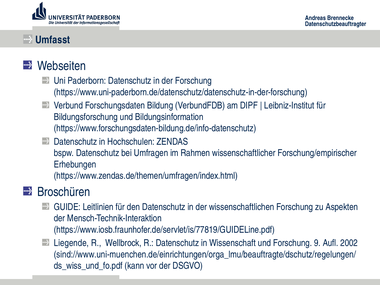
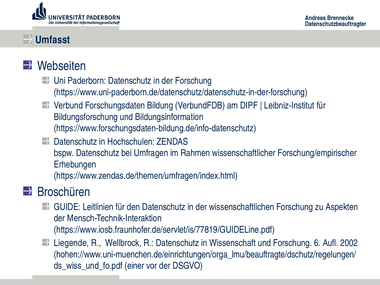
9: 9 -> 6 (317, 243)
sind://www.uni-muenchen.de/einrichtungen/orga_lmu/beauftragte/dschutz/regelungen/: sind://www.uni-muenchen.de/einrichtungen/orga_lmu/beauftragte/dschutz/regelungen/ -> hohen://www.uni-muenchen.de/einrichtungen/orga_lmu/beauftragte/dschutz/regelungen/ (205, 254)
kann: kann -> einer (135, 266)
